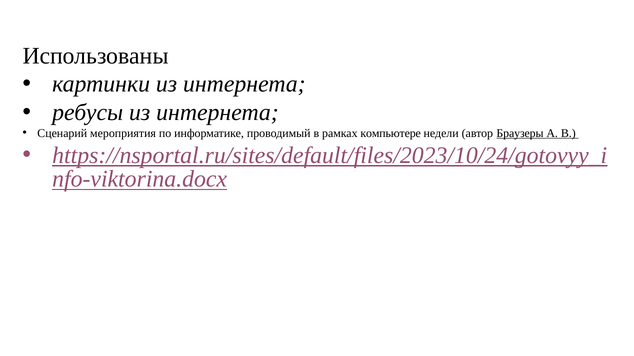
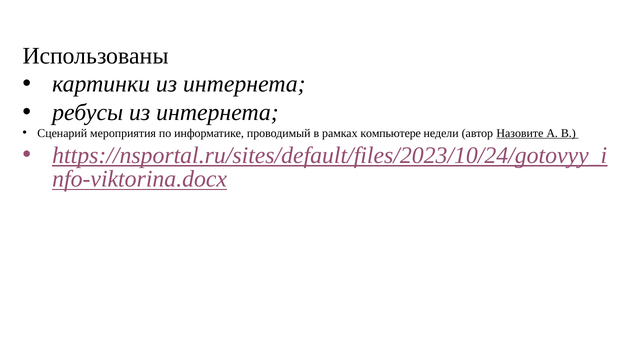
Браузеры: Браузеры -> Назовите (520, 133)
